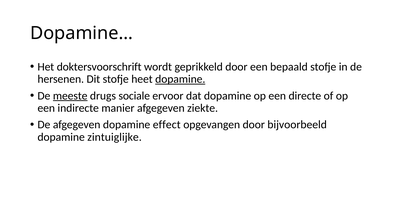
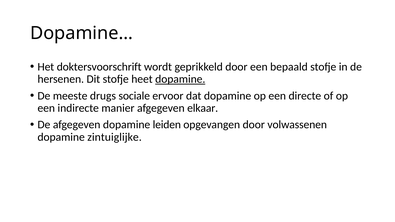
meeste underline: present -> none (70, 96)
ziekte: ziekte -> elkaar (203, 108)
effect: effect -> leiden (167, 125)
bijvoorbeeld: bijvoorbeeld -> volwassenen (297, 125)
